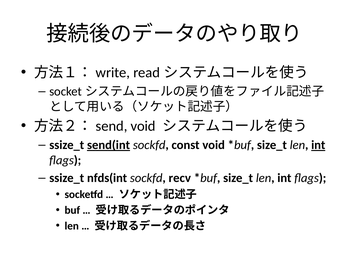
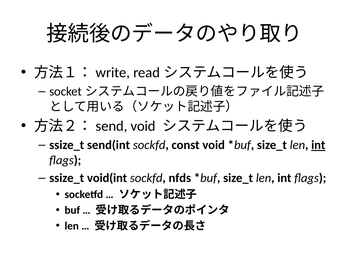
send(int underline: present -> none (109, 145)
nfds(int: nfds(int -> void(int (107, 178)
recv: recv -> nfds (180, 178)
